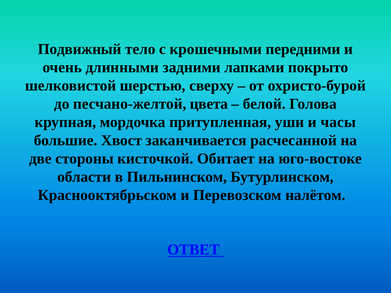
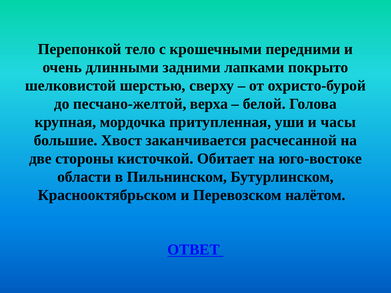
Подвижный: Подвижный -> Перепонкой (80, 49)
цвета: цвета -> верха (209, 104)
